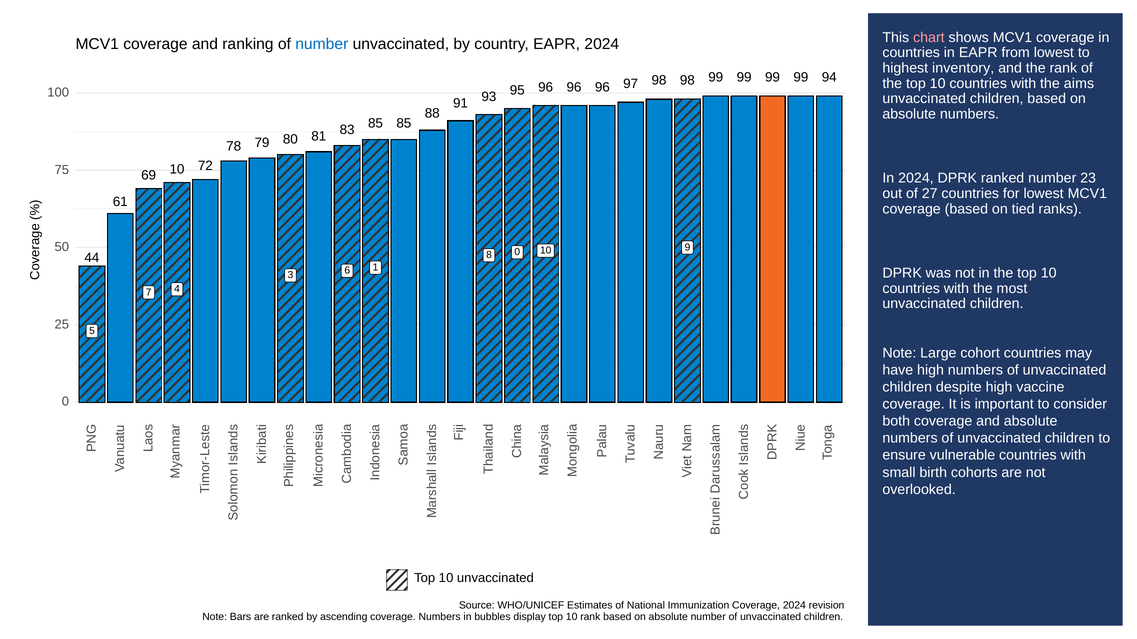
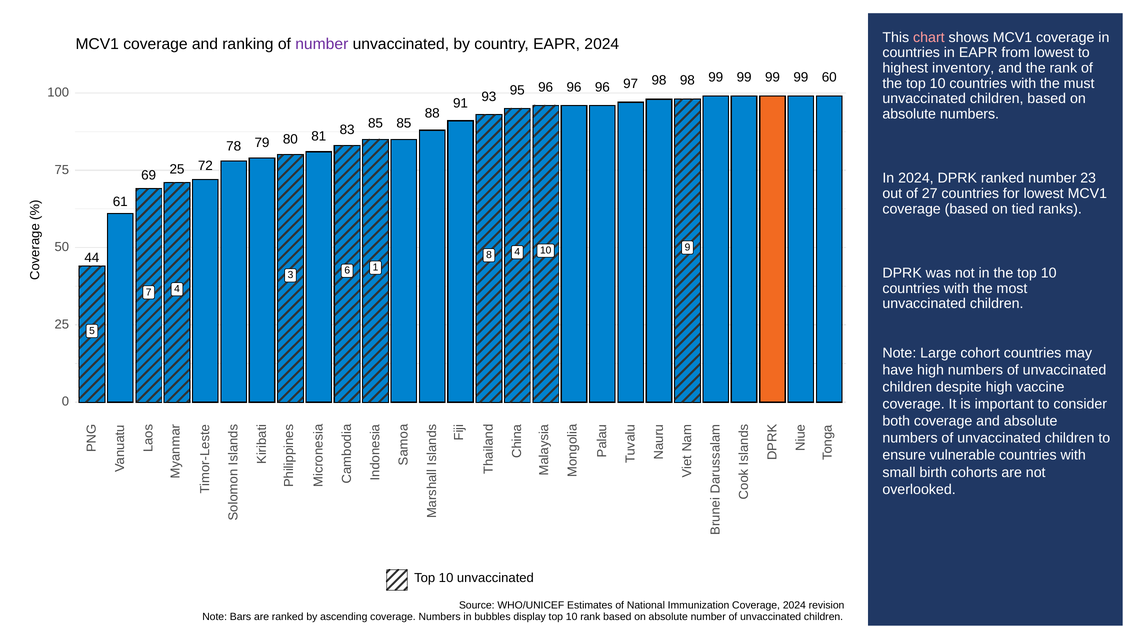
number colour: blue -> purple (322, 44)
94: 94 -> 60 (829, 77)
aims: aims -> must (1079, 83)
69 10: 10 -> 25 (177, 169)
8 0: 0 -> 4 (517, 252)
